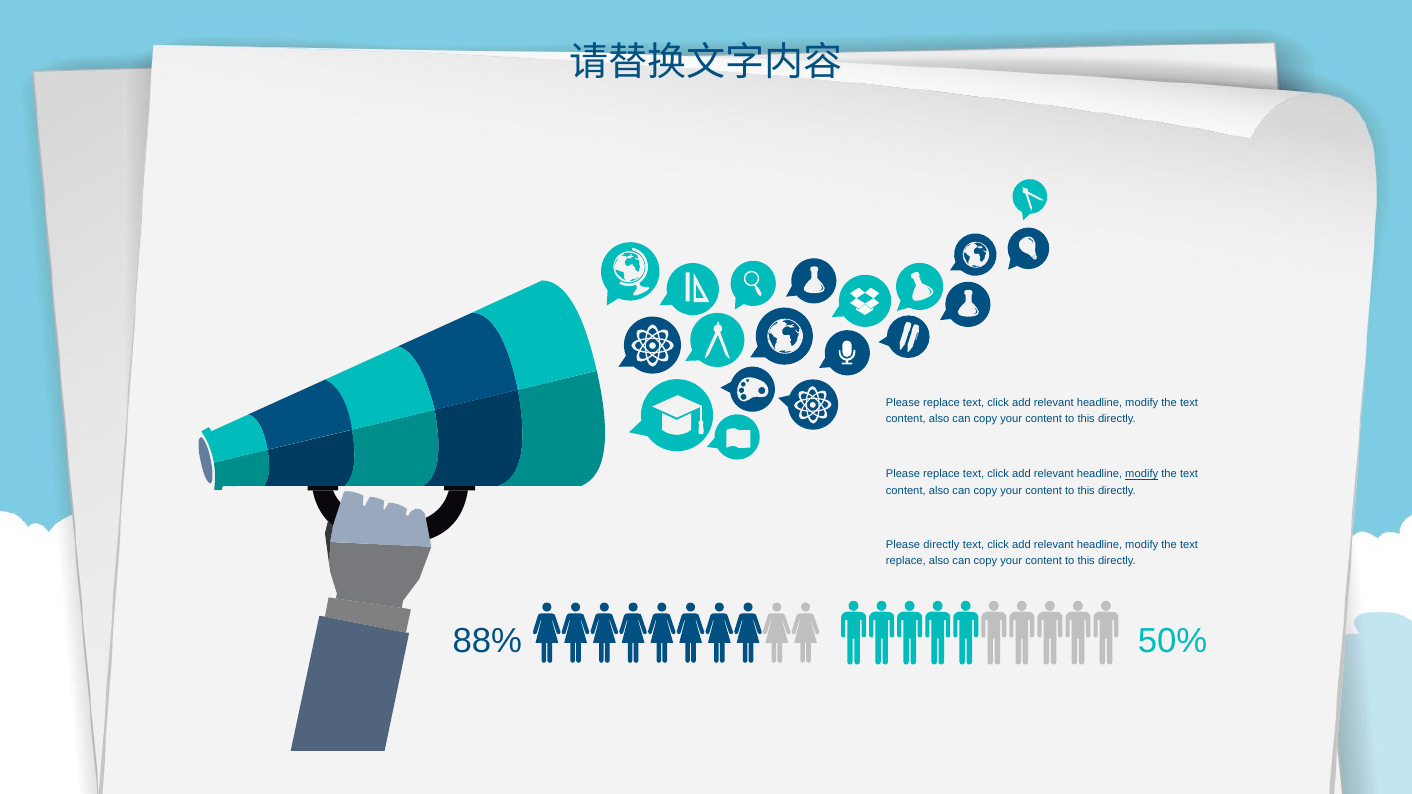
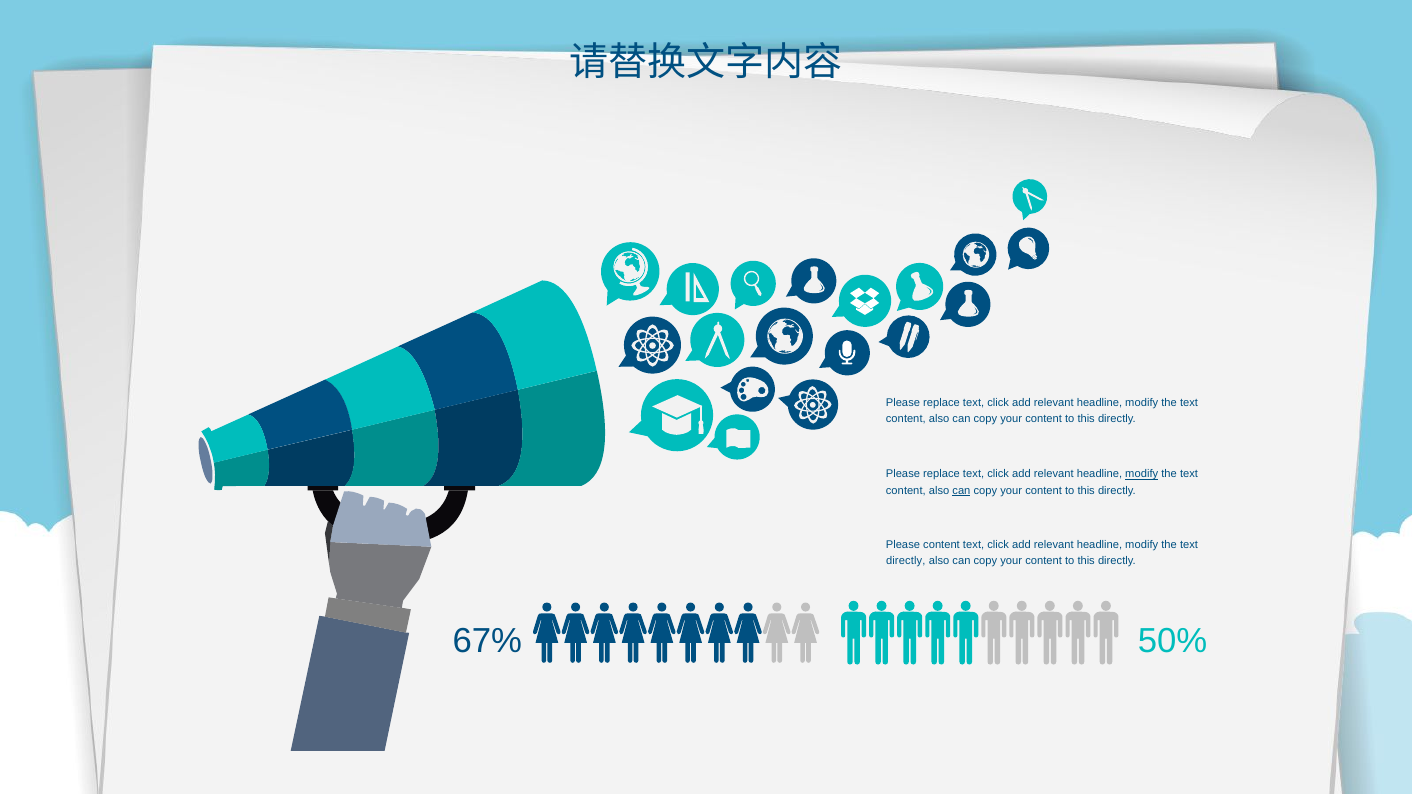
can underline: none -> present (961, 490)
Please directly: directly -> content (942, 545)
replace: replace -> directly (906, 561)
88%: 88% -> 67% (487, 642)
